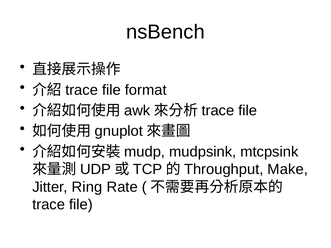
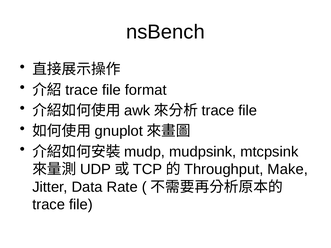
Ring: Ring -> Data (87, 187)
